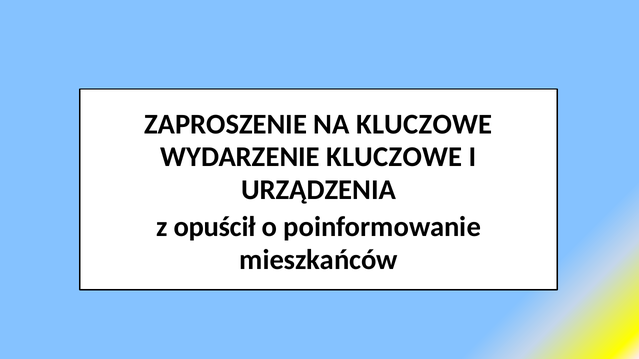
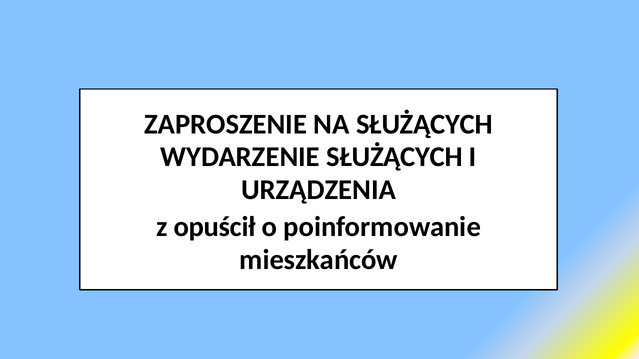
NA KLUCZOWE: KLUCZOWE -> SŁUŻĄCYCH (425, 124)
WYDARZENIE KLUCZOWE: KLUCZOWE -> SŁUŻĄCYCH (395, 157)
